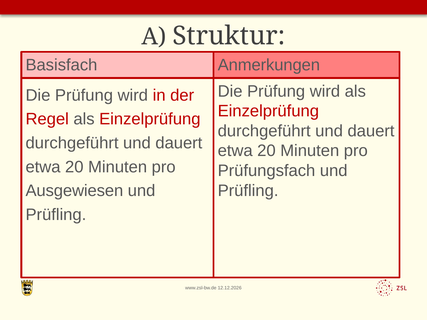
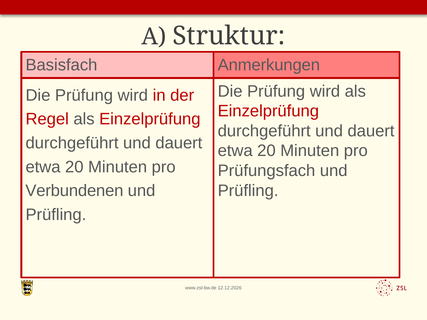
Ausgewiesen: Ausgewiesen -> Verbundenen (74, 191)
